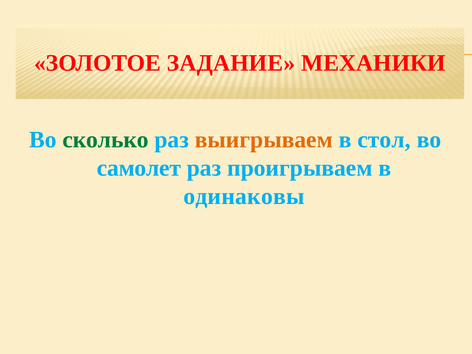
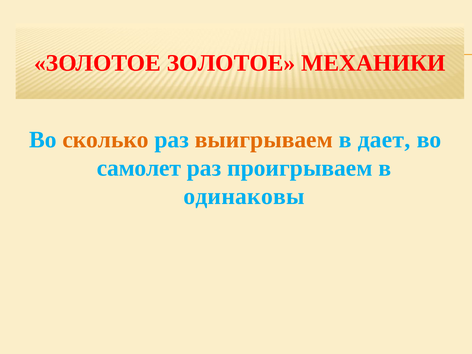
ЗОЛОТОЕ ЗАДАНИЕ: ЗАДАНИЕ -> ЗОЛОТОЕ (231, 63)
сколько colour: green -> orange (106, 140)
стол: стол -> дает (384, 140)
